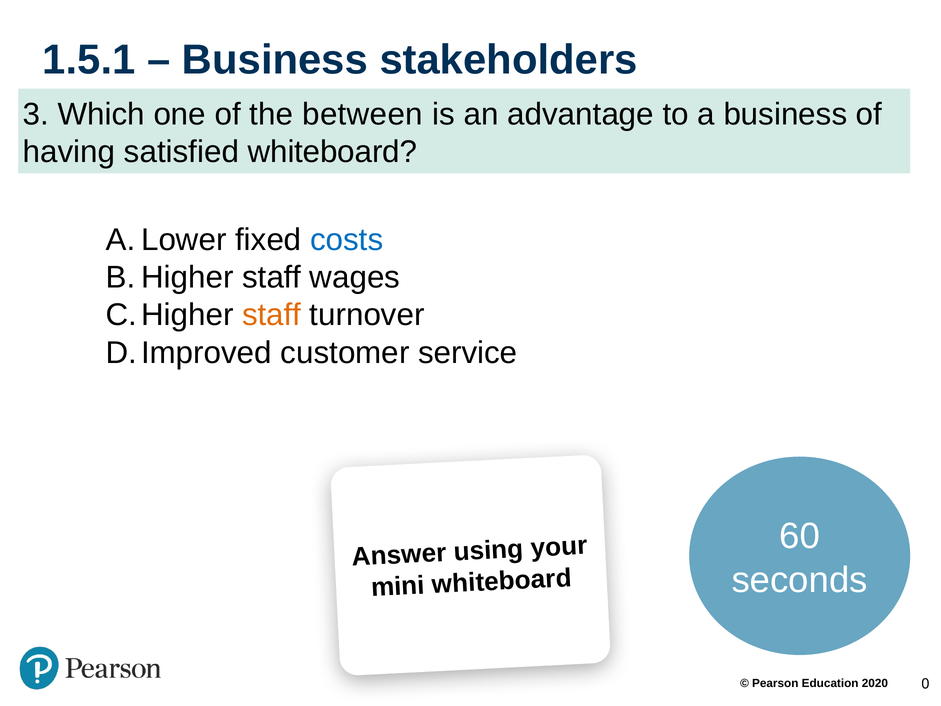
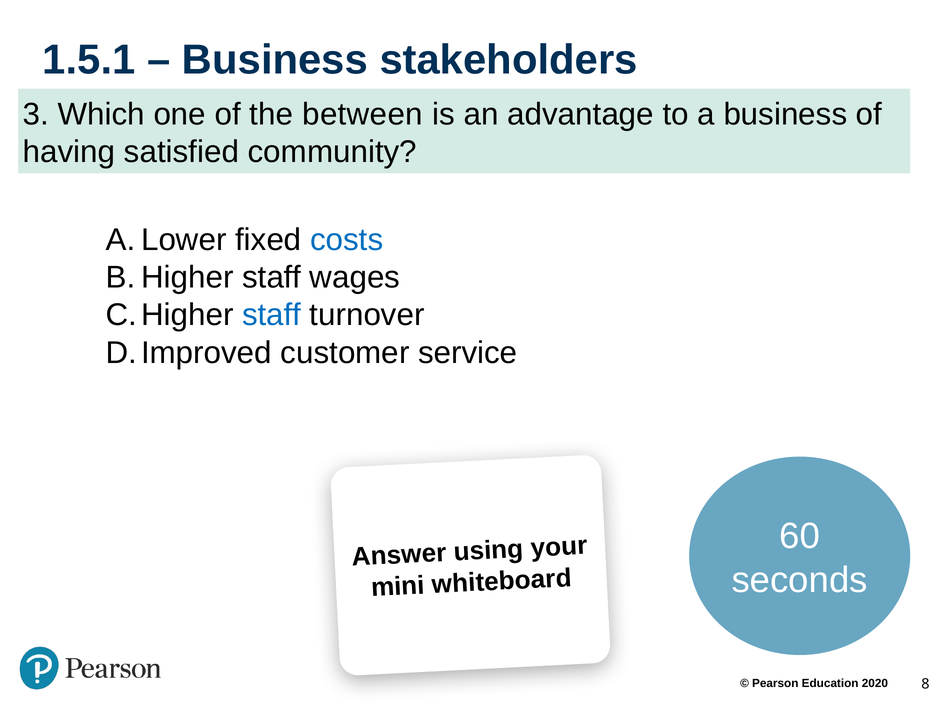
satisfied whiteboard: whiteboard -> community (332, 152)
staff colour: orange -> blue (271, 315)
0: 0 -> 8 (925, 684)
